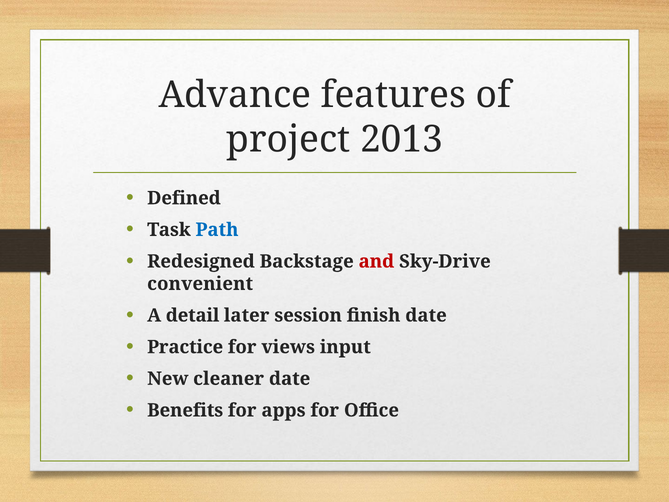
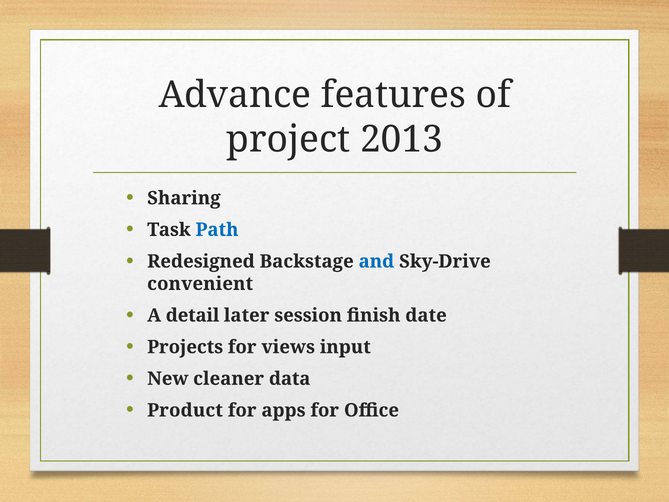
Defined: Defined -> Sharing (184, 198)
and colour: red -> blue (376, 261)
Practice: Practice -> Projects (185, 347)
cleaner date: date -> data (290, 379)
Benefits: Benefits -> Product (185, 410)
